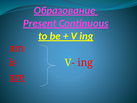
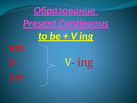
are underline: present -> none (17, 77)
